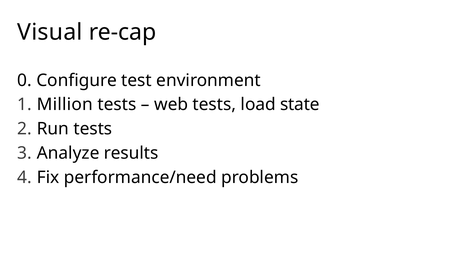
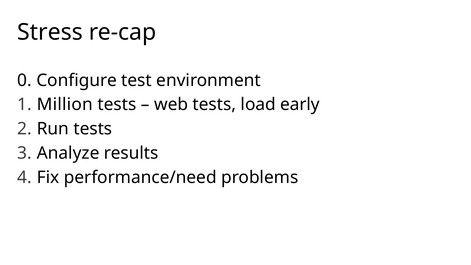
Visual: Visual -> Stress (50, 32)
state: state -> early (300, 105)
